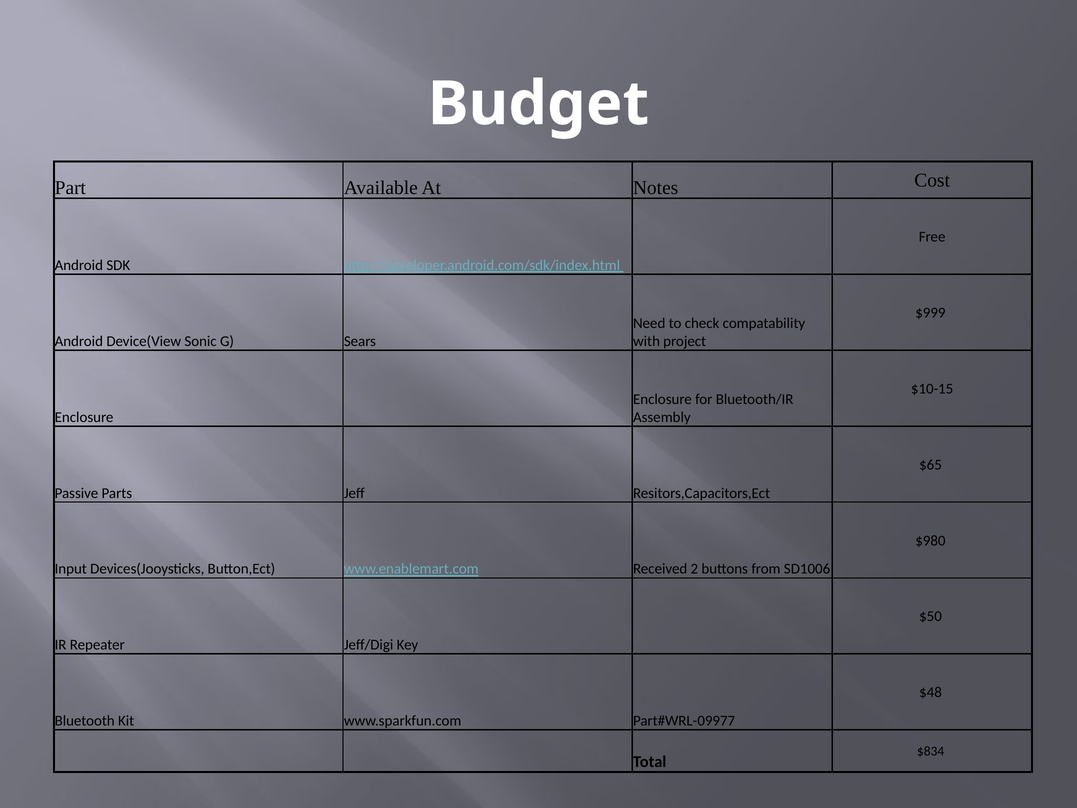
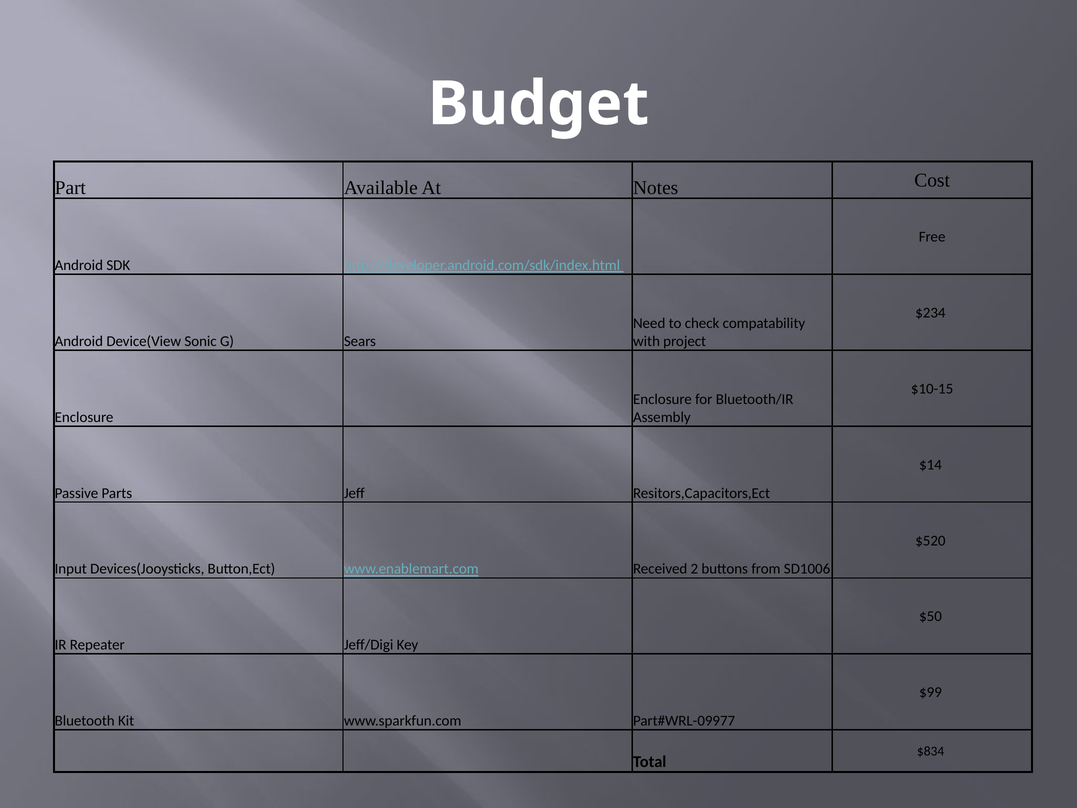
$999: $999 -> $234 (930, 313)
$65: $65 -> $14 (931, 465)
$980: $980 -> $520 (930, 540)
$48: $48 -> $99 (931, 692)
